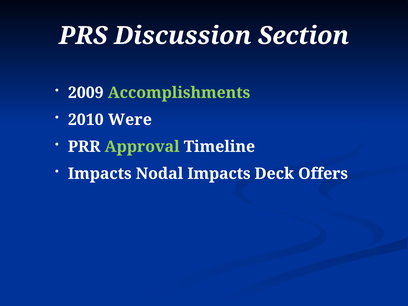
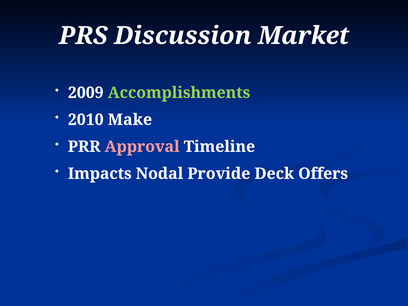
Section: Section -> Market (303, 36)
Were: Were -> Make (130, 120)
Approval colour: light green -> pink (142, 147)
Nodal Impacts: Impacts -> Provide (219, 174)
